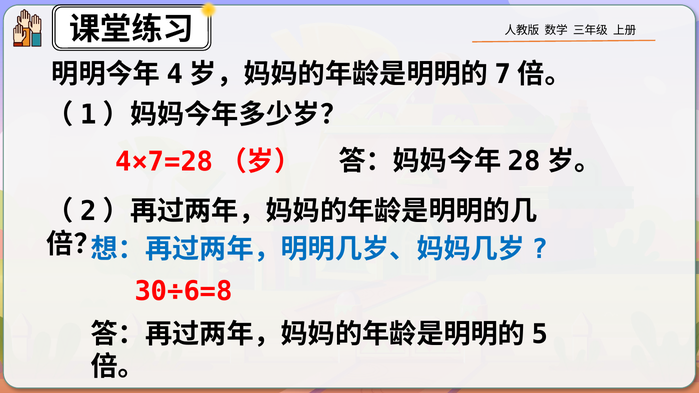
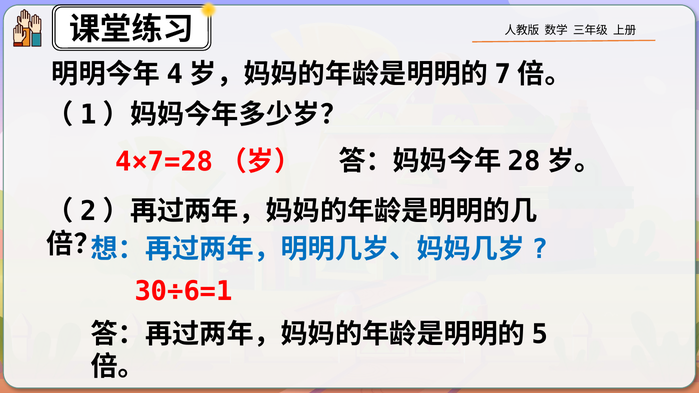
30÷6=8: 30÷6=8 -> 30÷6=1 (184, 291)
